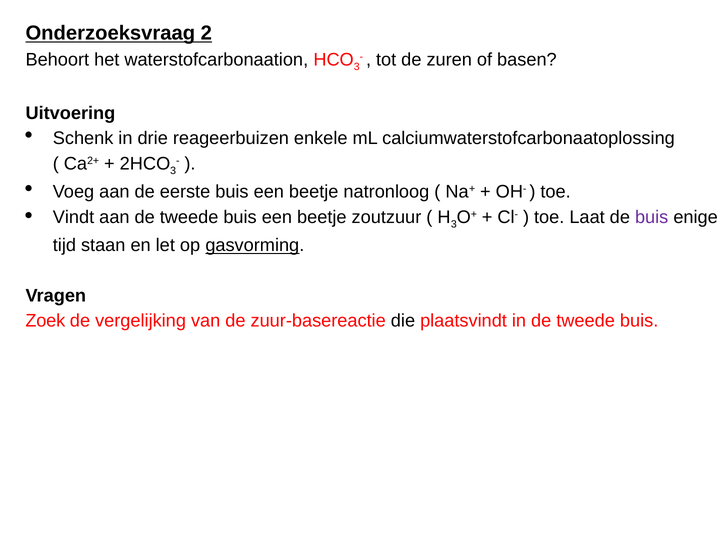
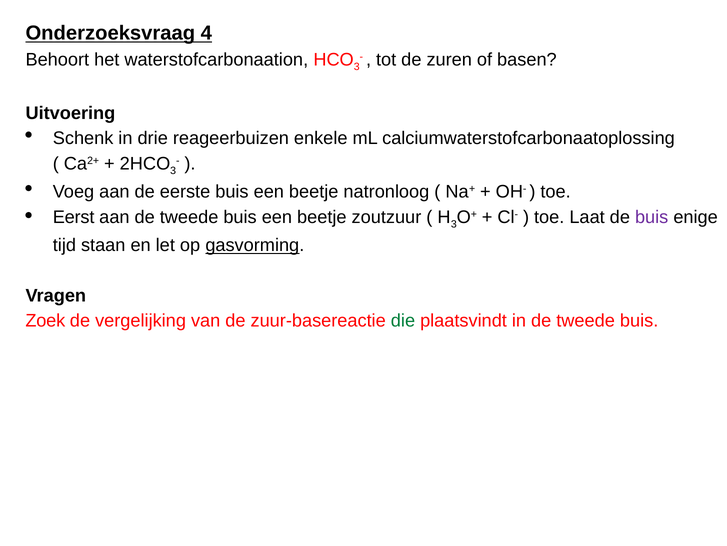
2: 2 -> 4 (206, 33)
Vindt: Vindt -> Eerst (74, 217)
die colour: black -> green (403, 320)
